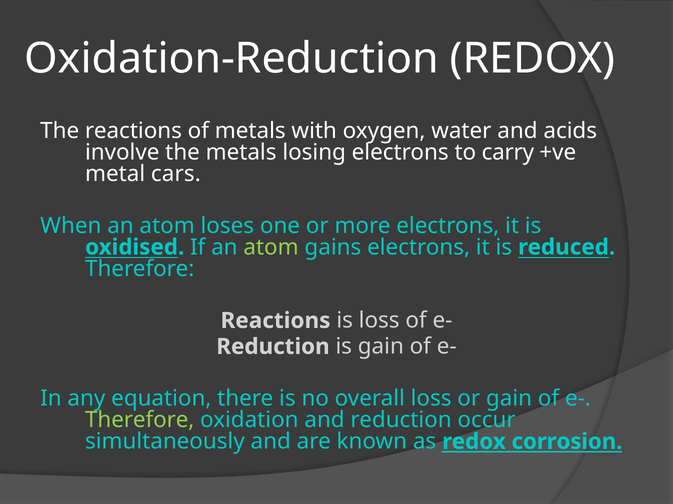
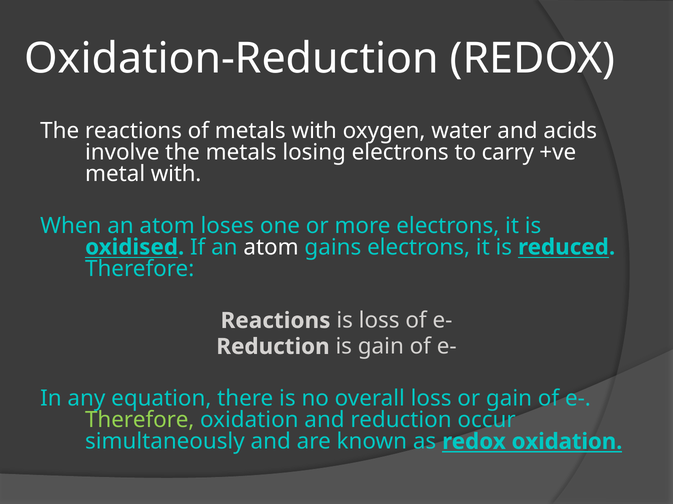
metal cars: cars -> with (176, 174)
atom colour: light green -> white (271, 248)
redox corrosion: corrosion -> oxidation (567, 442)
